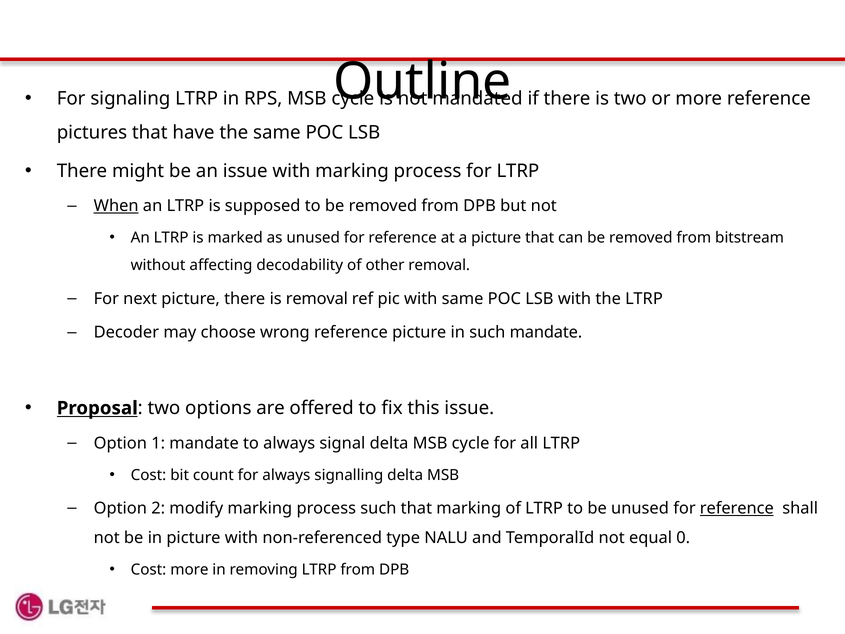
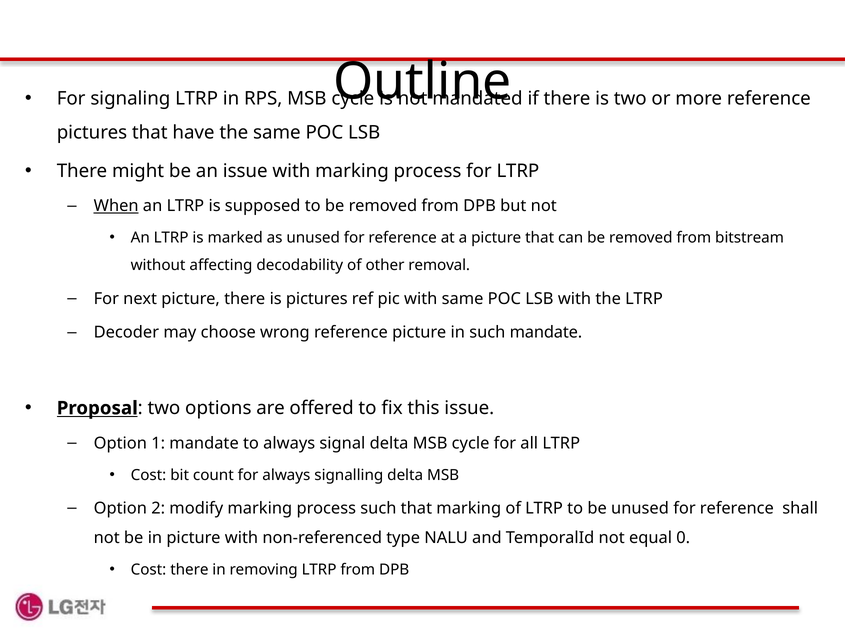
is removal: removal -> pictures (317, 298)
reference underline: present -> none (737, 508)
Cost more: more -> there (189, 569)
